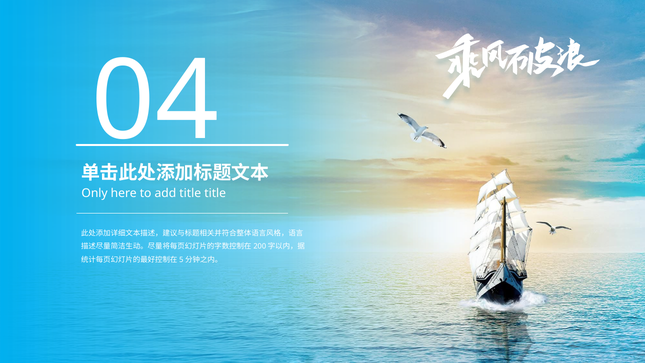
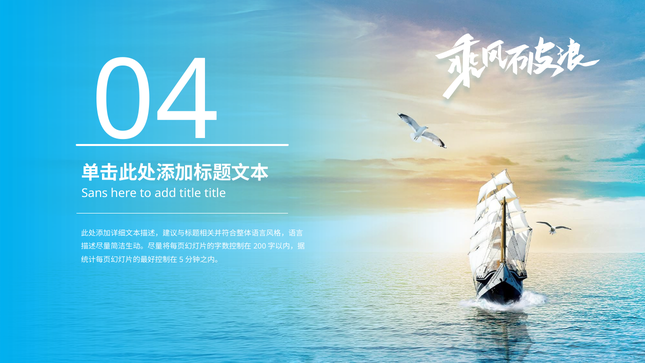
Only: Only -> Sans (95, 193)
